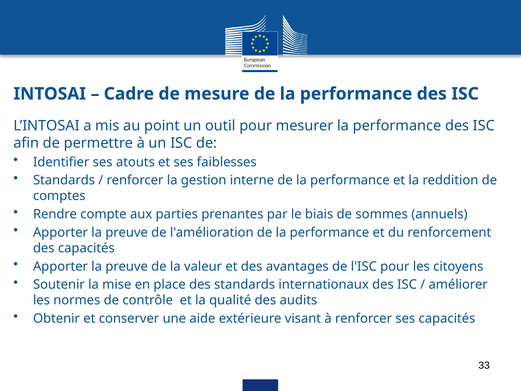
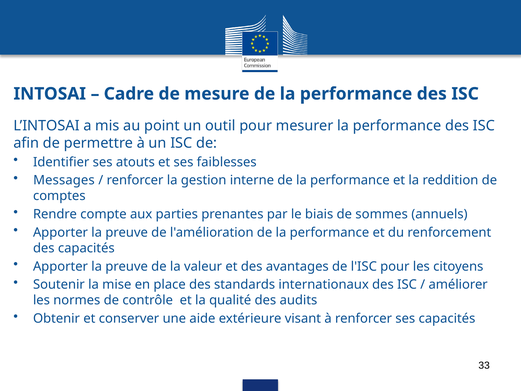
Standards: Standards -> Messages (64, 180)
